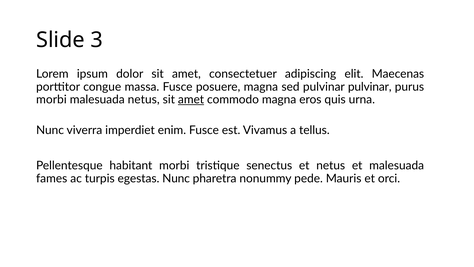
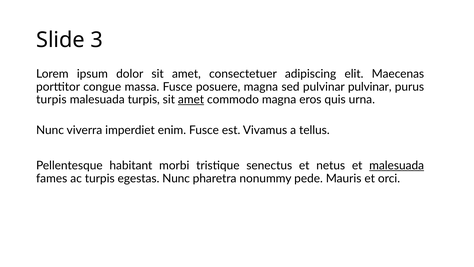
morbi: morbi -> turpis (51, 99)
malesuada netus: netus -> turpis (144, 99)
malesuada underline: none -> present (397, 165)
